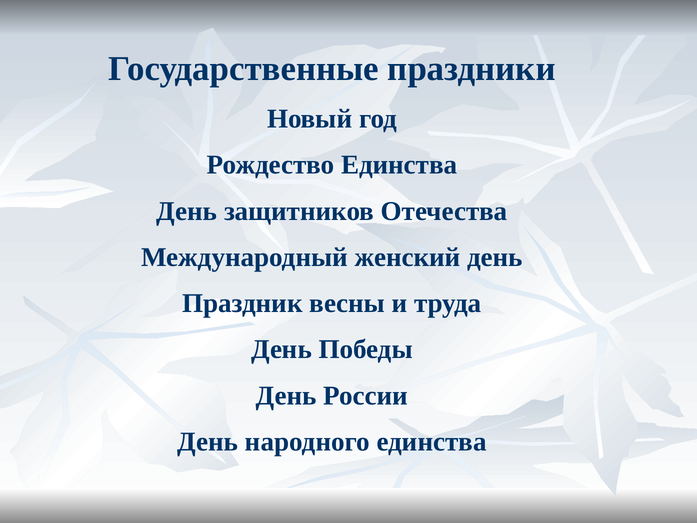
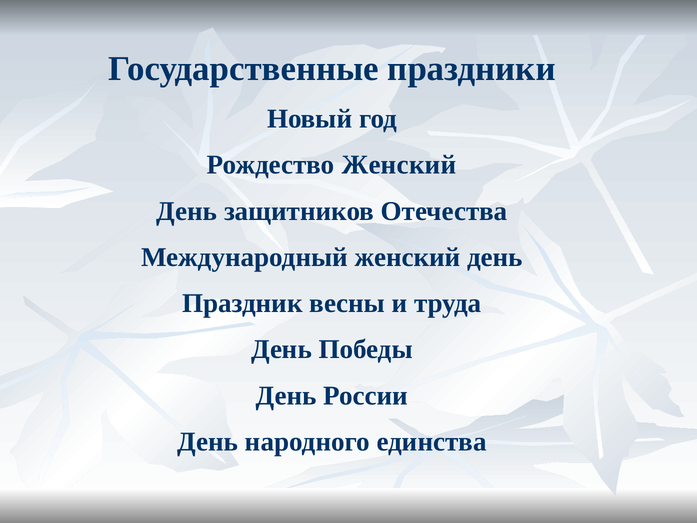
Рождество Единства: Единства -> Женский (399, 165)
